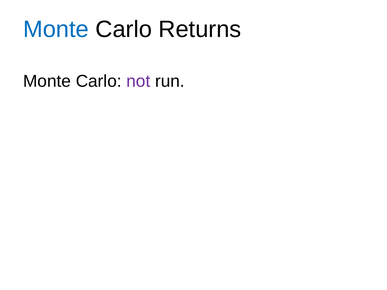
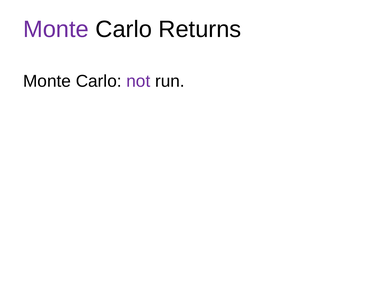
Monte colour: blue -> purple (56, 29)
